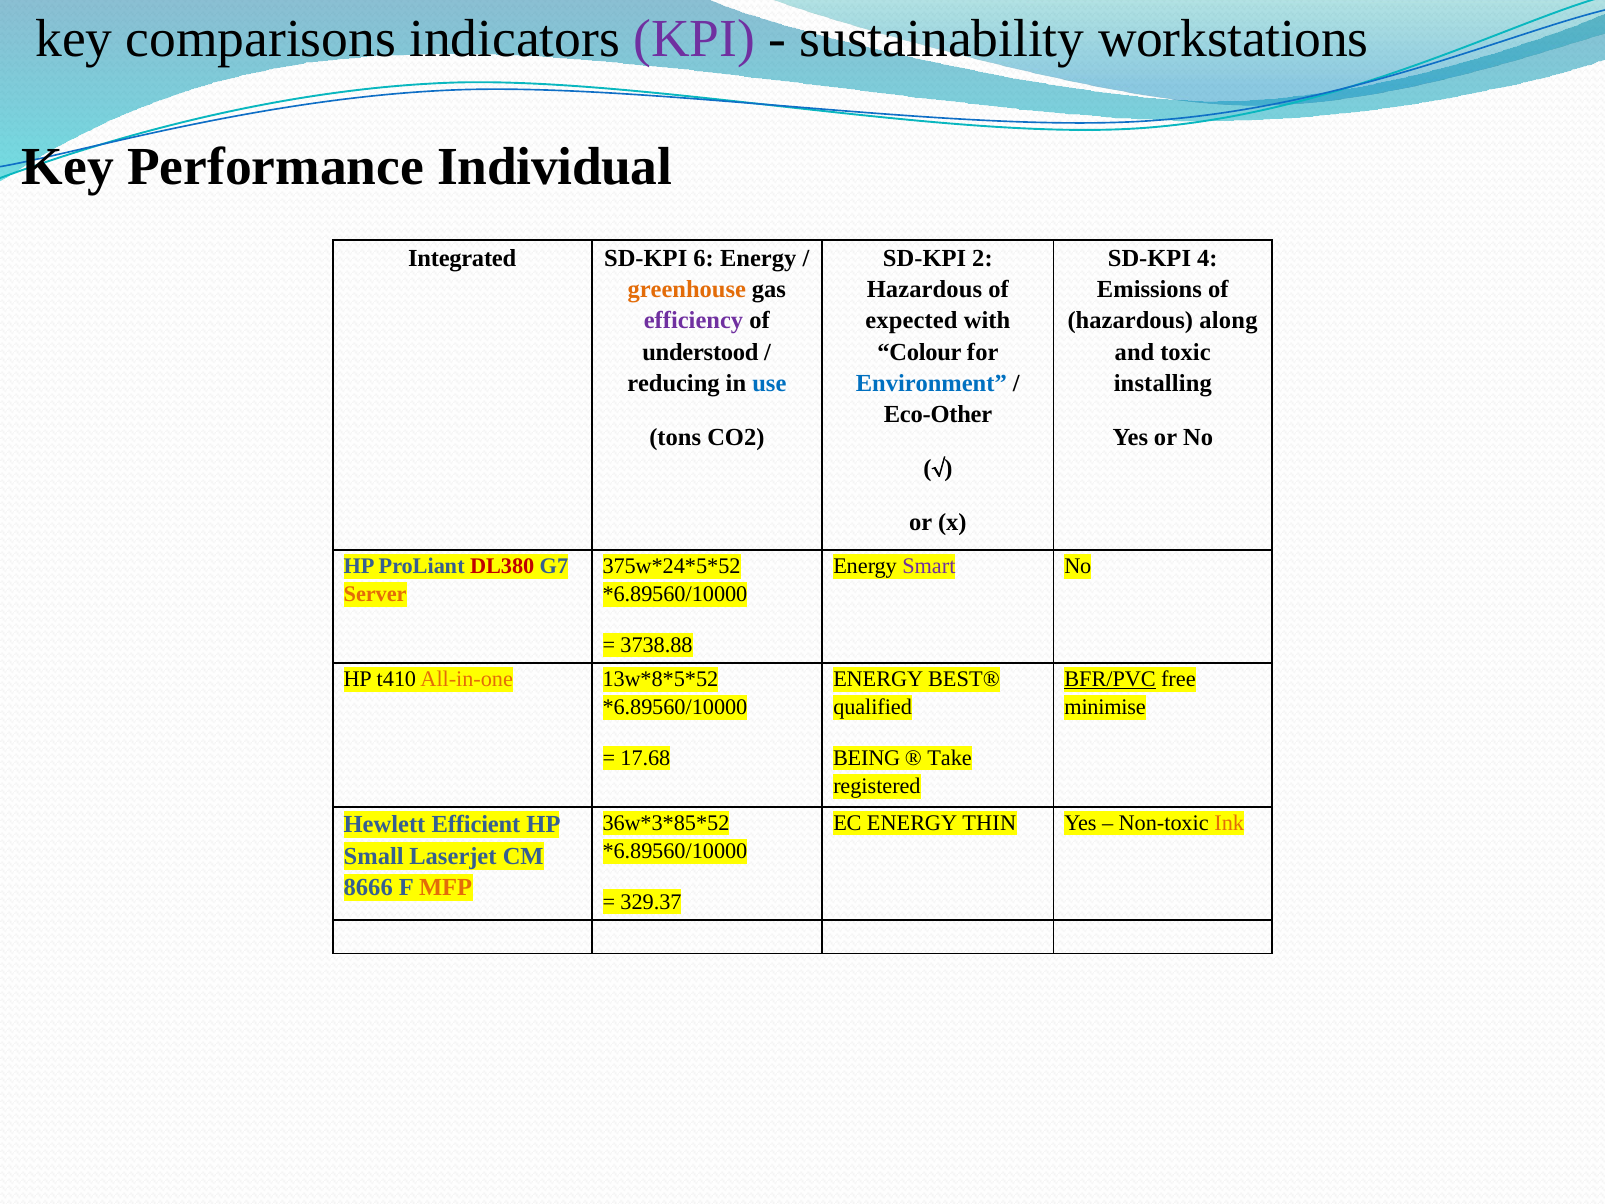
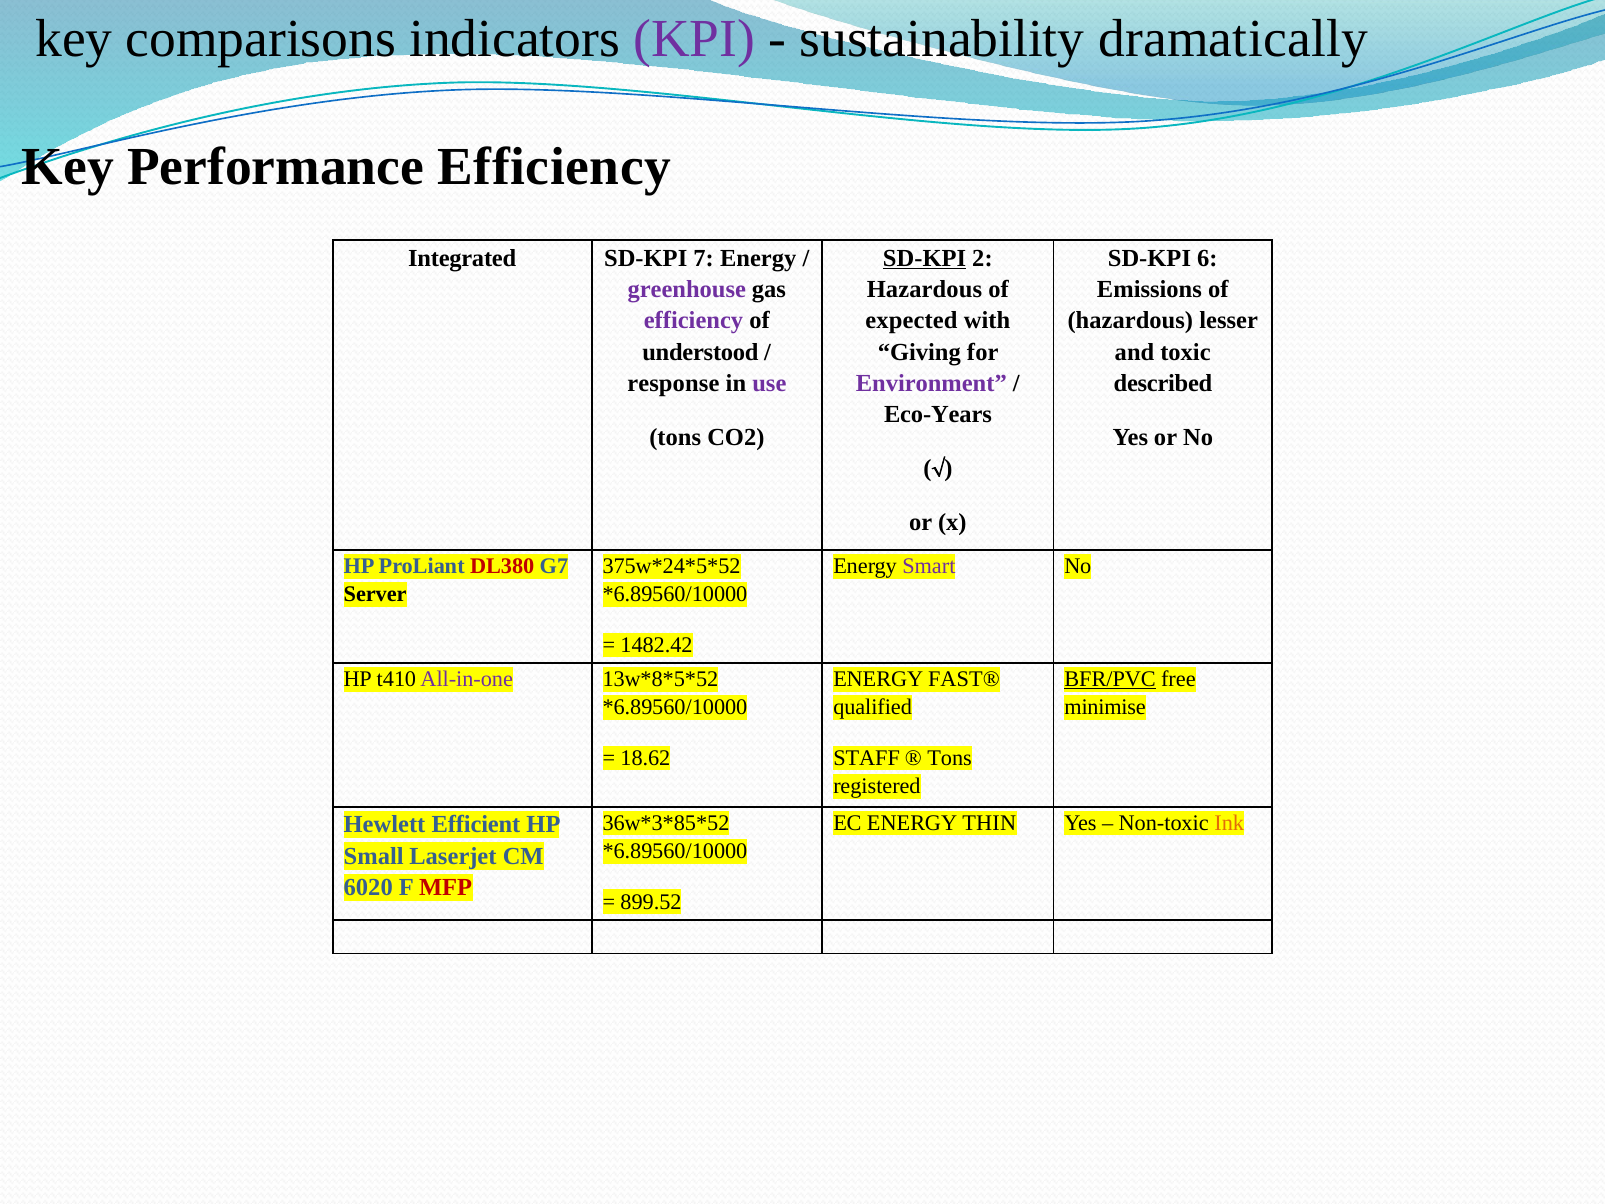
workstations: workstations -> dramatically (1233, 38)
Performance Individual: Individual -> Efficiency (554, 167)
6: 6 -> 7 (704, 258)
SD-KPI underline: none -> present (925, 258)
4: 4 -> 6 (1207, 258)
greenhouse colour: orange -> purple (687, 289)
along: along -> lesser (1229, 321)
Colour: Colour -> Giving (919, 352)
reducing: reducing -> response (673, 383)
use colour: blue -> purple (769, 383)
Environment colour: blue -> purple (931, 383)
installing: installing -> described (1163, 383)
Eco-Other: Eco-Other -> Eco-Years (938, 415)
Server colour: orange -> black (375, 594)
3738.88: 3738.88 -> 1482.42 (657, 645)
All-in-one colour: orange -> purple (467, 679)
BEST®: BEST® -> FAST® (964, 679)
17.68: 17.68 -> 18.62 (645, 758)
BEING: BEING -> STAFF (867, 758)
Take: Take -> Tons (950, 758)
8666: 8666 -> 6020 (368, 887)
MFP colour: orange -> red (446, 887)
329.37: 329.37 -> 899.52 (651, 902)
